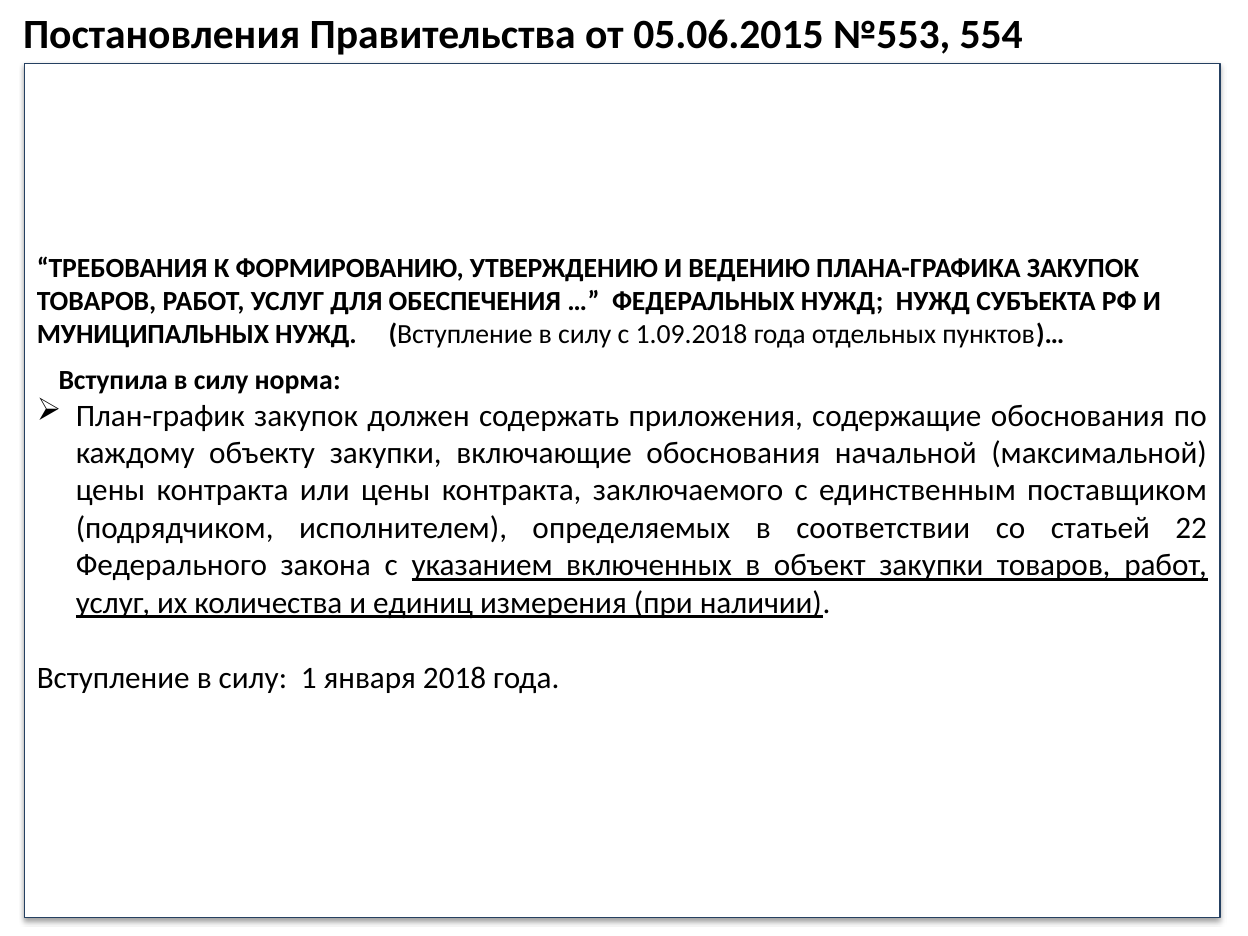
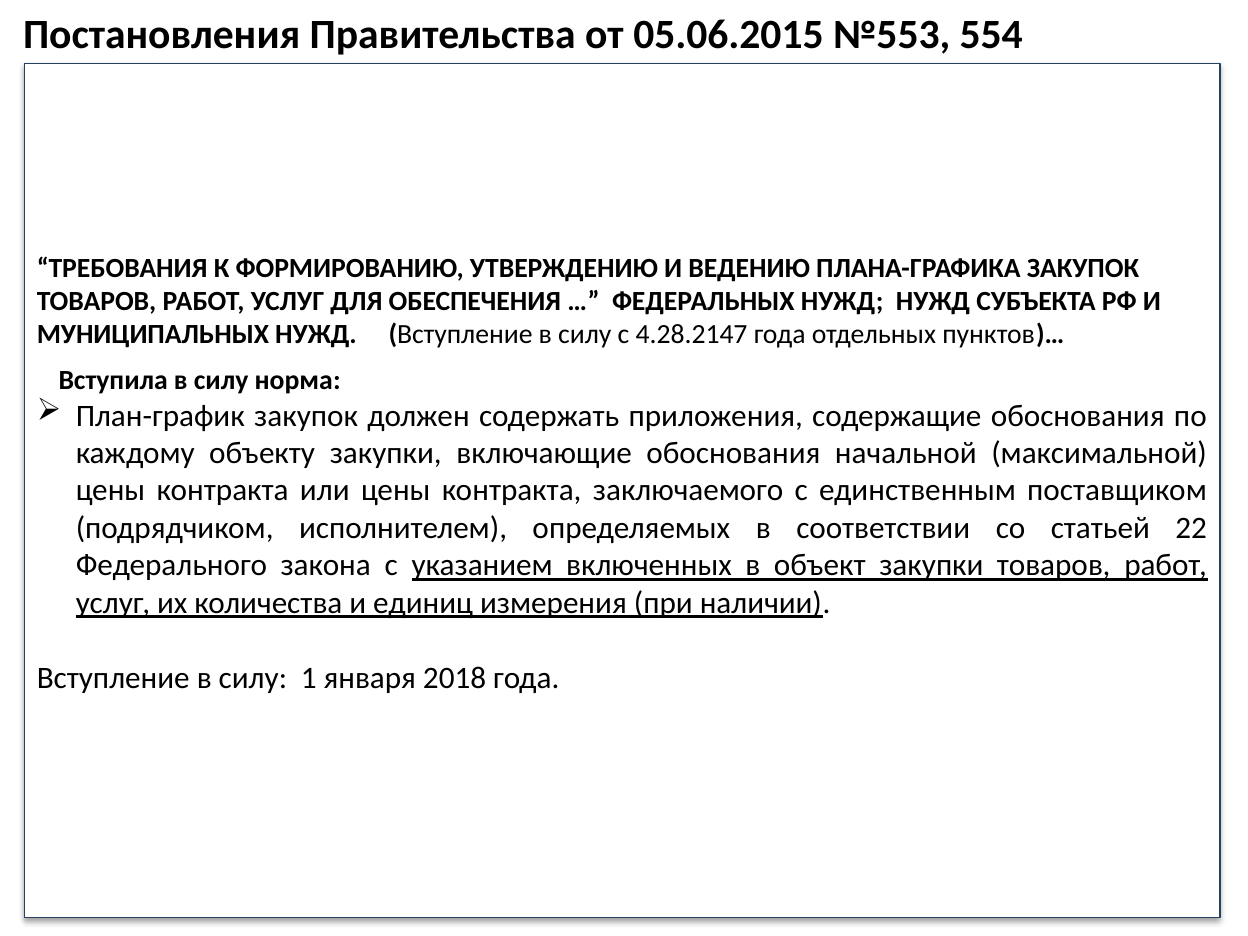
1.09.2018: 1.09.2018 -> 4.28.2147 (692, 334)
